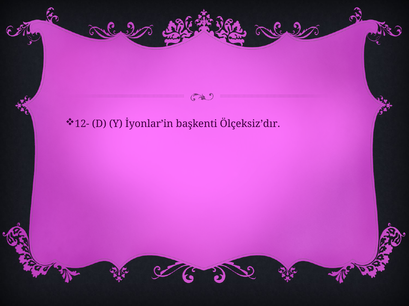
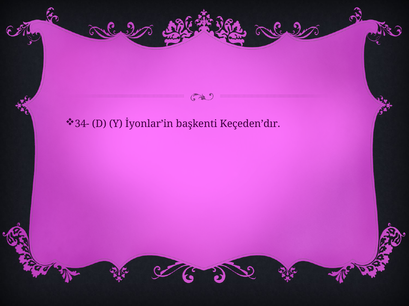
12-: 12- -> 34- (82, 124)
Ölçeksiz’dır: Ölçeksiz’dır -> Keçeden’dır (250, 124)
